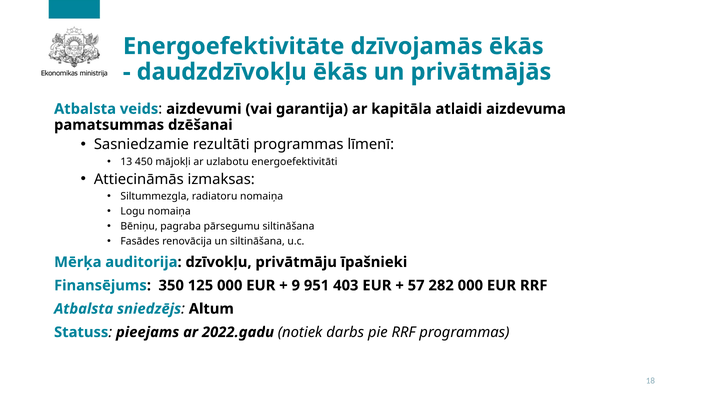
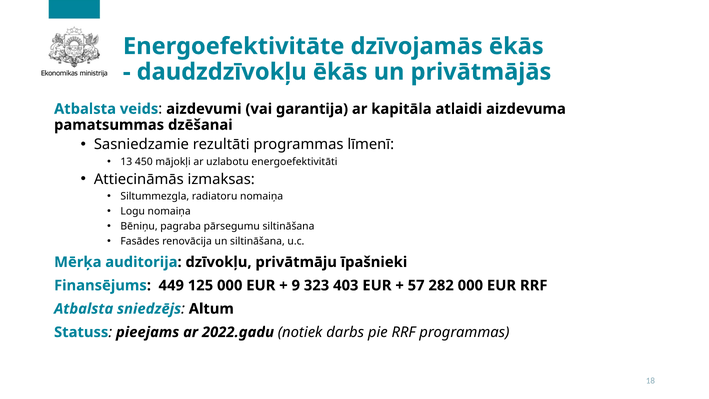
350: 350 -> 449 (171, 285)
951: 951 -> 323 (317, 285)
